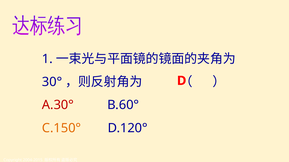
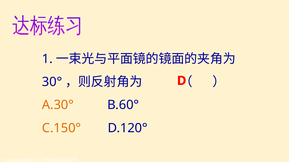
A.30° colour: red -> orange (58, 105)
